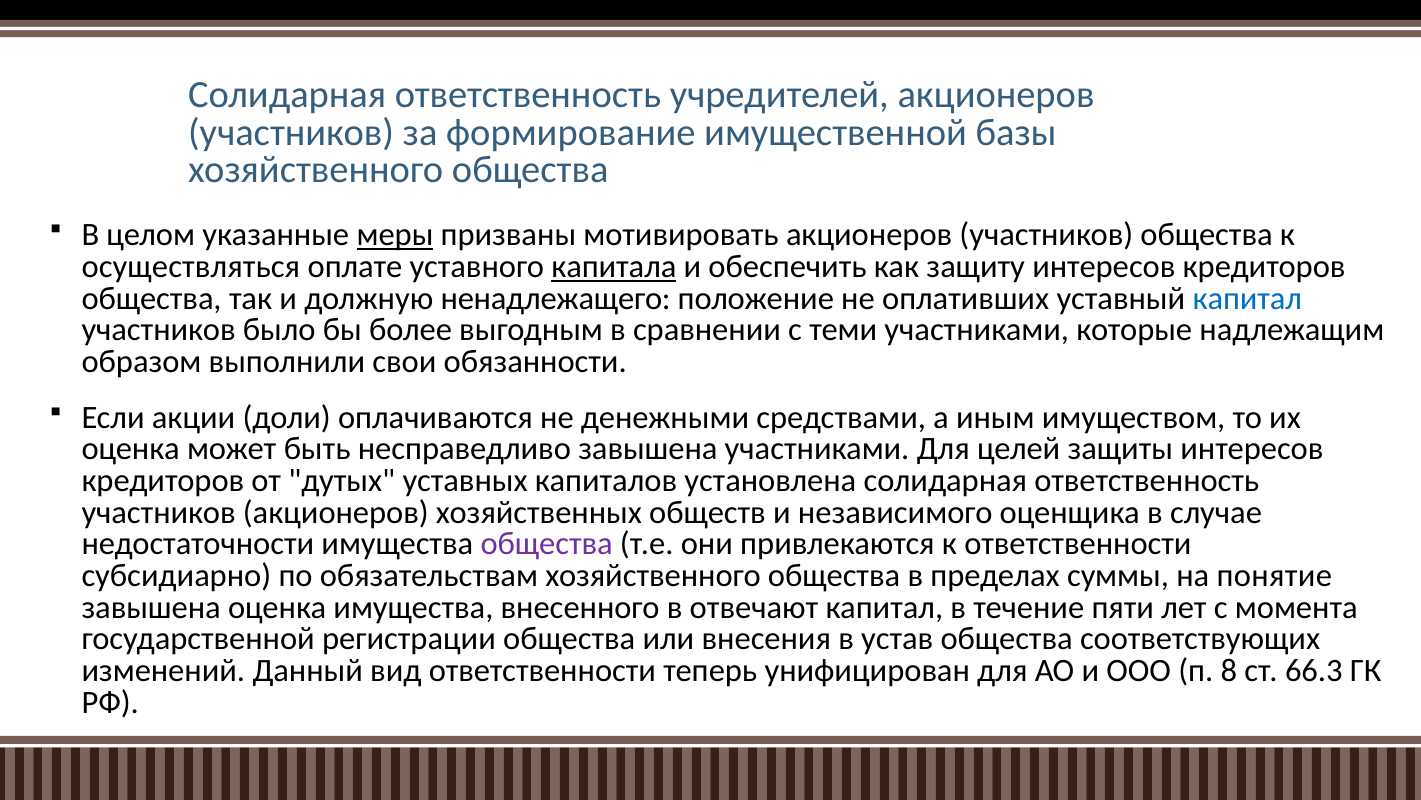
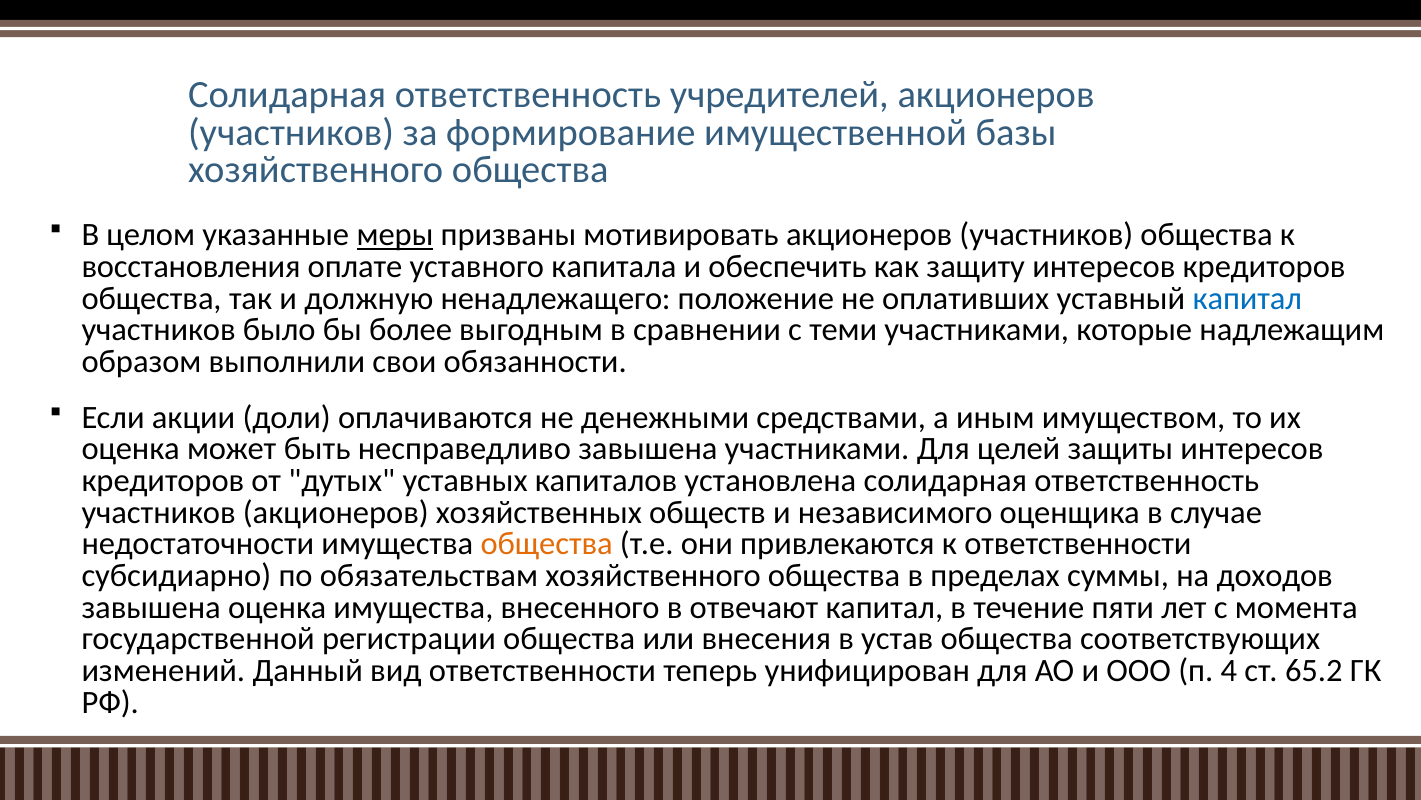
осуществляться: осуществляться -> восстановления (191, 267)
капитала underline: present -> none (614, 267)
общества colour: purple -> orange (547, 544)
понятие: понятие -> доходов (1275, 575)
8: 8 -> 4 (1229, 670)
66.3: 66.3 -> 65.2 (1314, 670)
